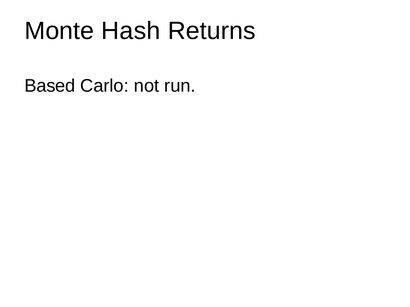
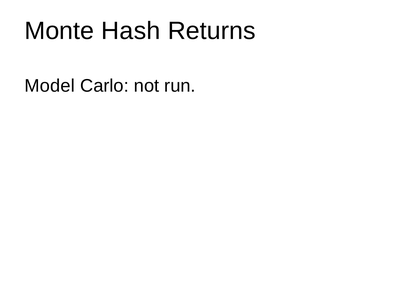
Based: Based -> Model (50, 86)
